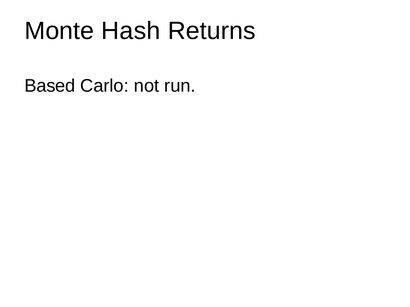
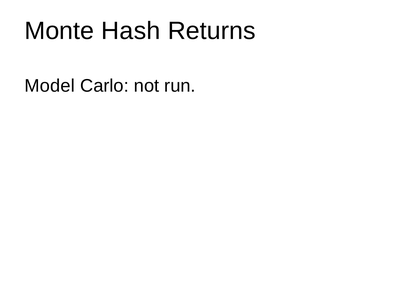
Based: Based -> Model (50, 86)
